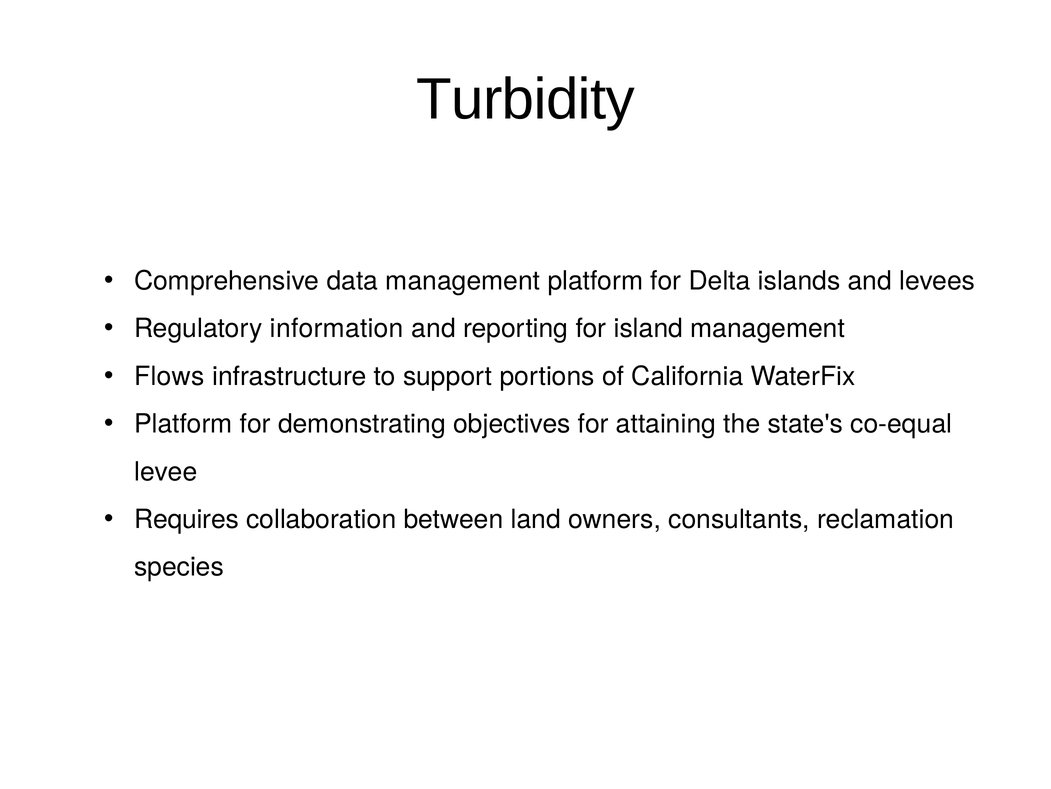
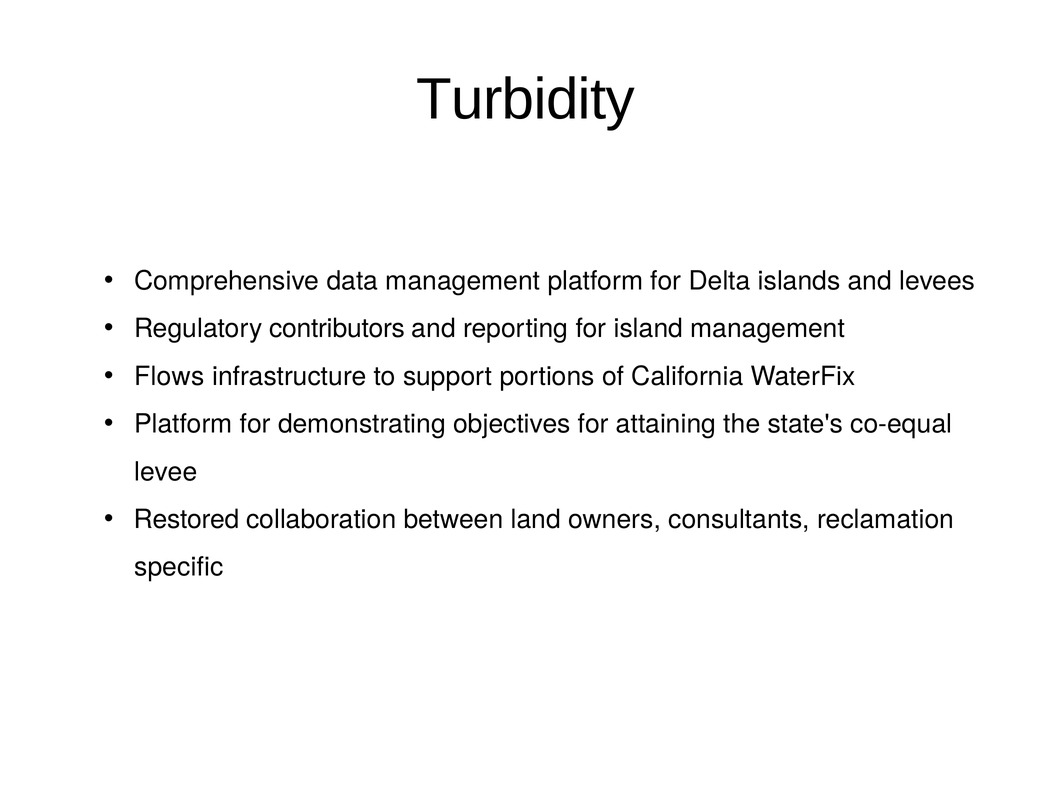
information: information -> contributors (337, 329)
Requires: Requires -> Restored (187, 519)
species: species -> specific (179, 567)
